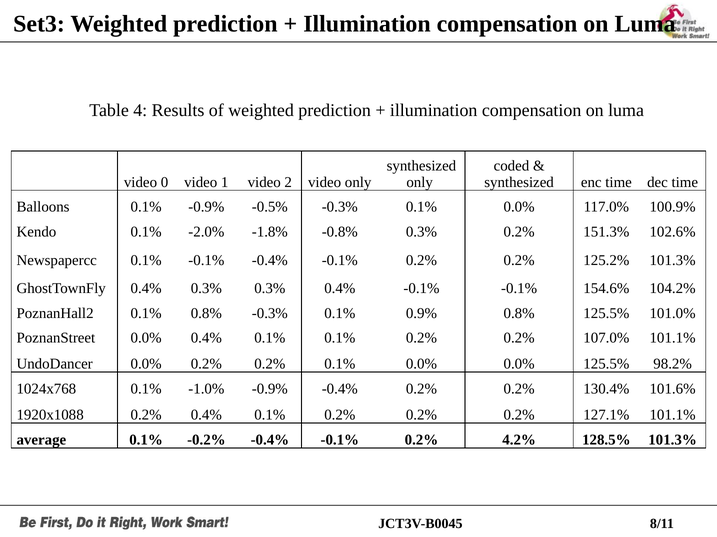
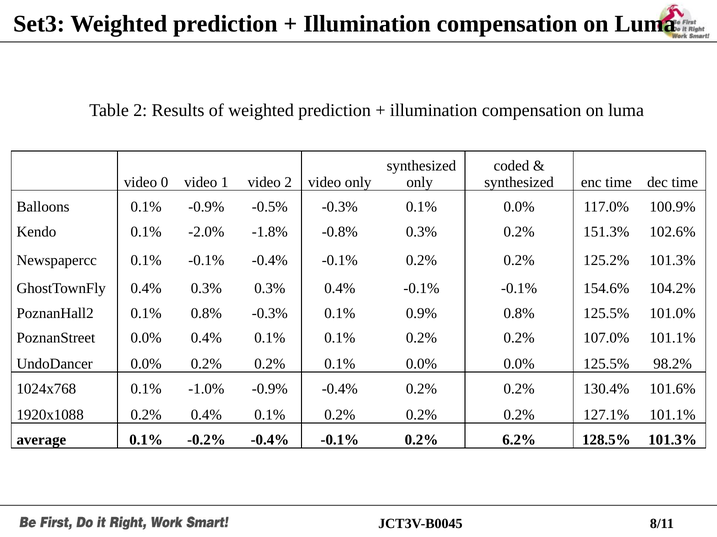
Table 4: 4 -> 2 (140, 111)
4.2%: 4.2% -> 6.2% (519, 440)
